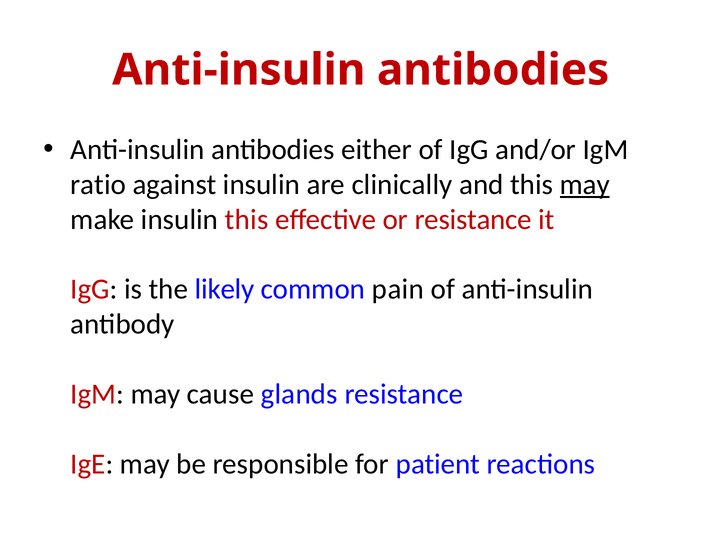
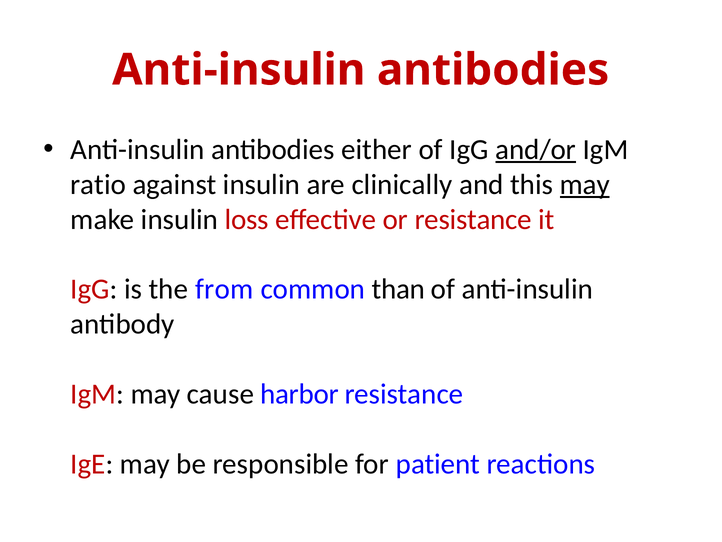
and/or underline: none -> present (536, 149)
insulin this: this -> loss (247, 219)
likely: likely -> from (224, 289)
pain: pain -> than (398, 289)
glands: glands -> harbor (300, 394)
